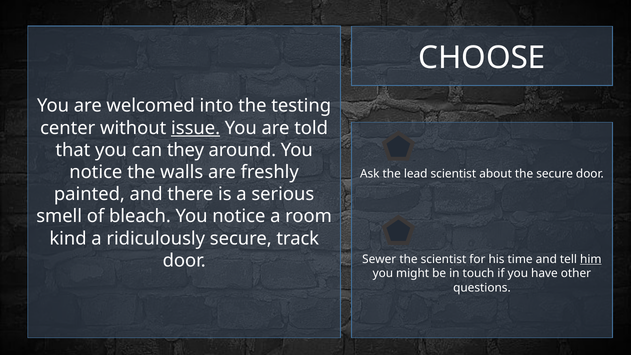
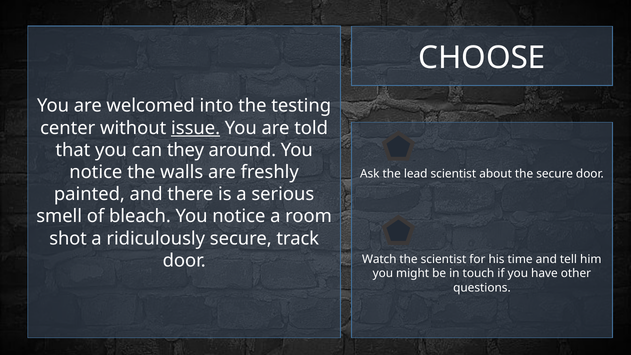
kind: kind -> shot (68, 238)
Sewer: Sewer -> Watch (379, 259)
him underline: present -> none (591, 259)
